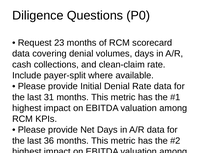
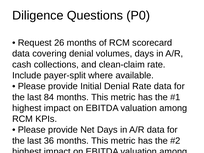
23: 23 -> 26 (59, 43)
31: 31 -> 84 (49, 97)
